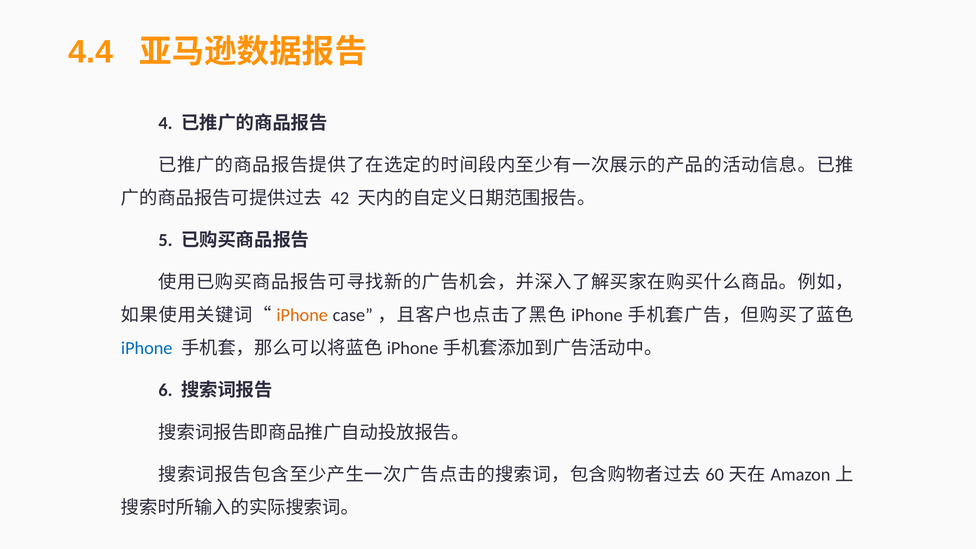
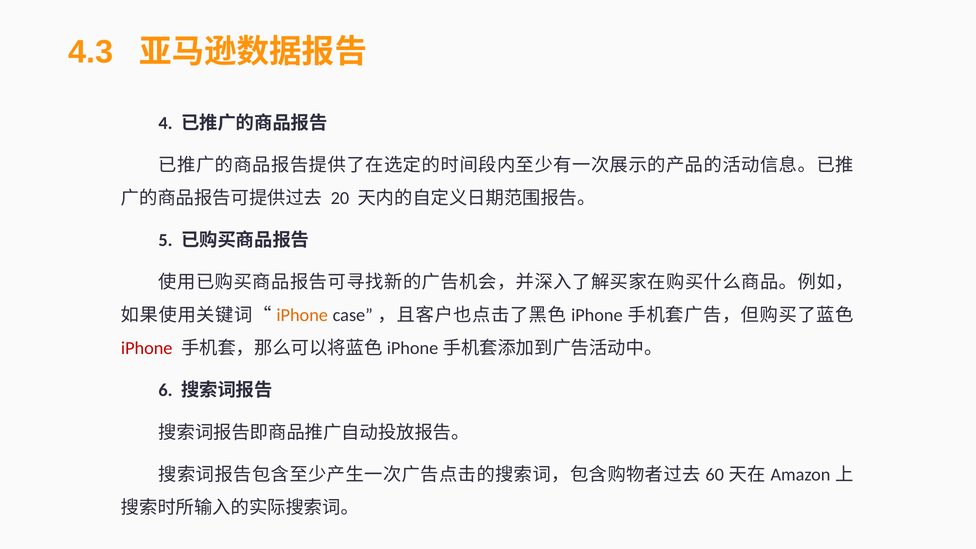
4.4: 4.4 -> 4.3 (91, 52)
42: 42 -> 20 (340, 198)
iPhone colour: blue -> red (147, 348)
